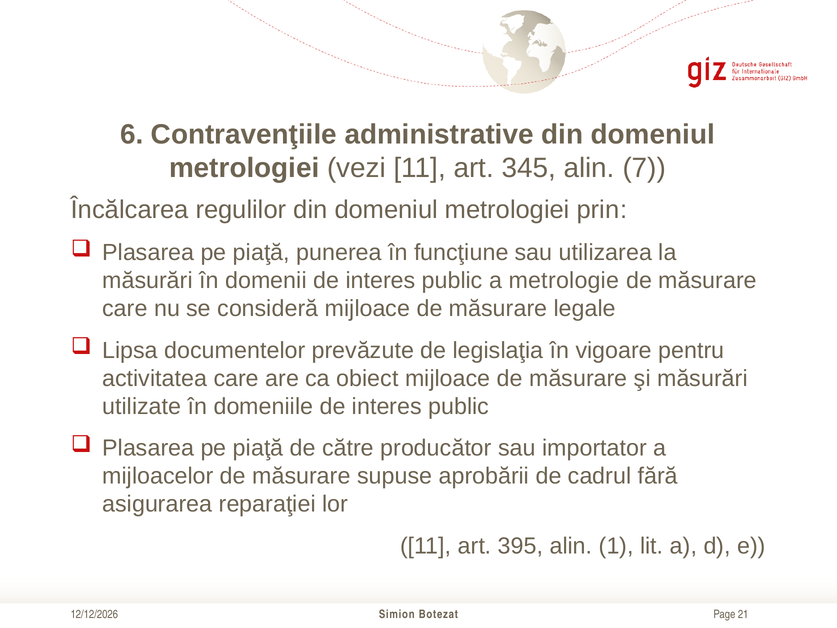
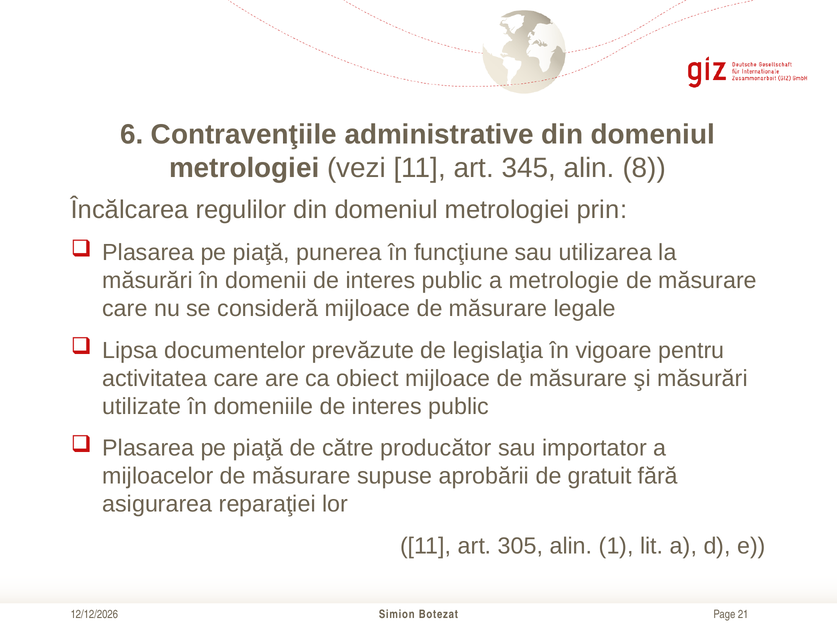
7: 7 -> 8 (644, 168)
cadrul: cadrul -> gratuit (600, 476)
395: 395 -> 305 (521, 546)
